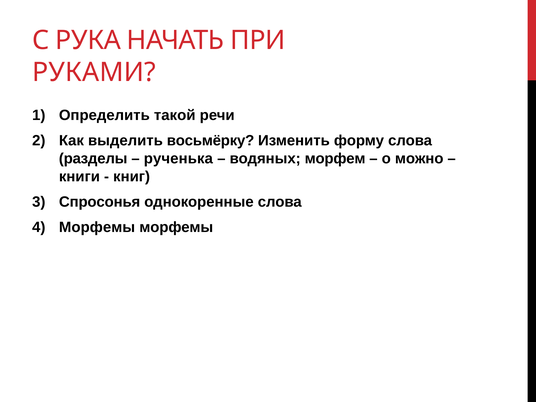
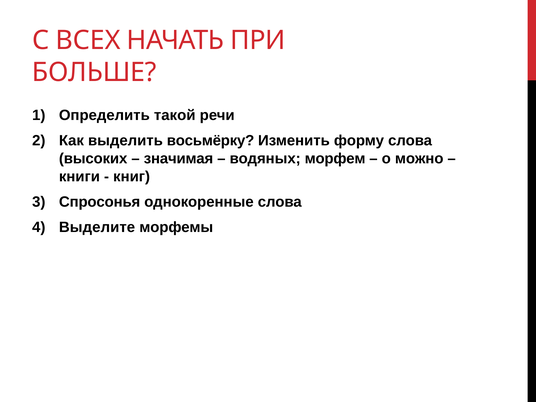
РУКА: РУКА -> ВСЕХ (88, 40)
РУКАМИ: РУКАМИ -> БОЛЬШЕ (94, 72)
разделы: разделы -> высоких (93, 159)
рученька: рученька -> значимая (178, 159)
Морфемы: Морфемы -> Выделите (97, 227)
